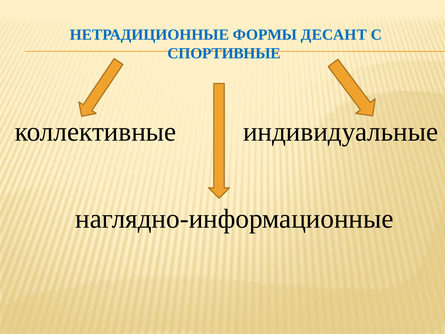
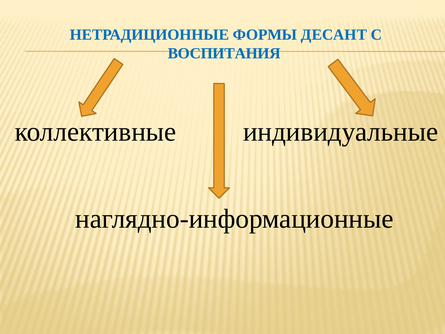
СПОРТИВНЫЕ: СПОРТИВНЫЕ -> ВОСПИТАНИЯ (224, 53)
